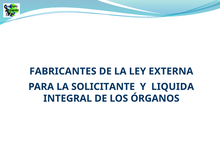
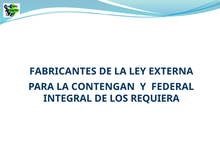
SOLICITANTE: SOLICITANTE -> CONTENGAN (103, 87)
LIQUIDA: LIQUIDA -> FEDERAL (173, 87)
ÓRGANOS: ÓRGANOS -> REQUIERA (155, 98)
